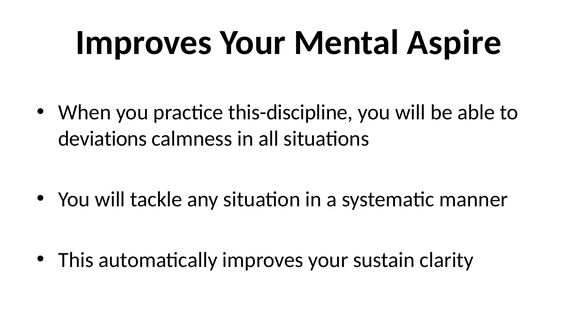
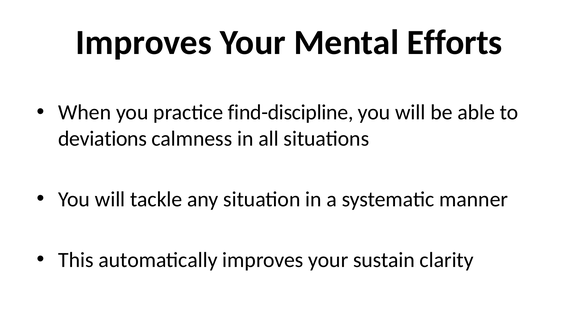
Aspire: Aspire -> Efforts (455, 43)
this-discipline: this-discipline -> find-discipline (291, 113)
